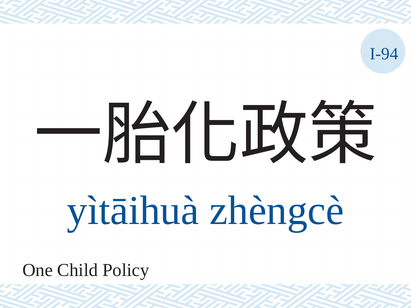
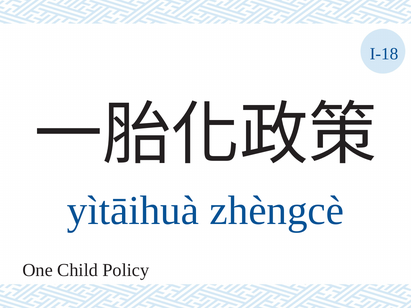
I-94: I-94 -> I-18 (384, 54)
